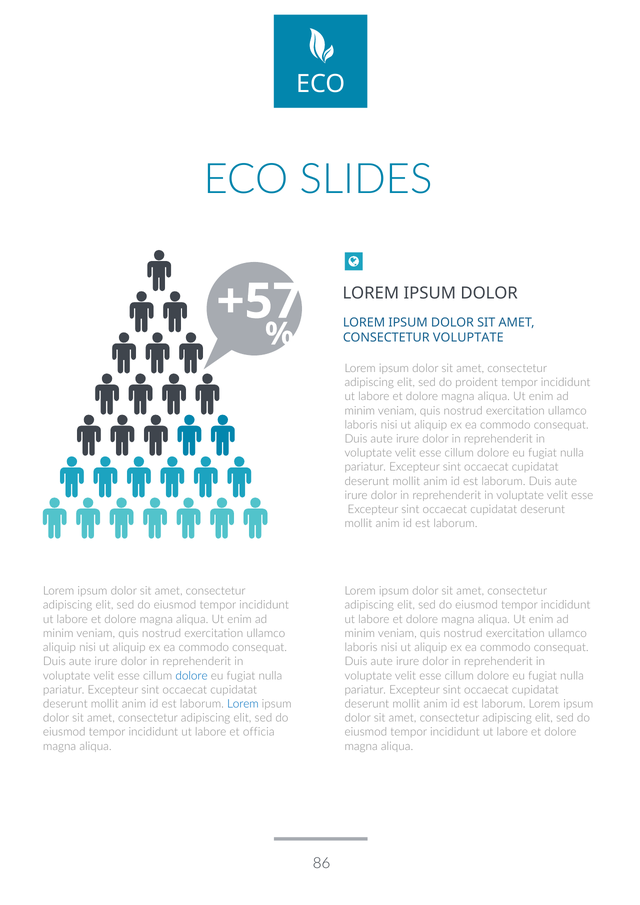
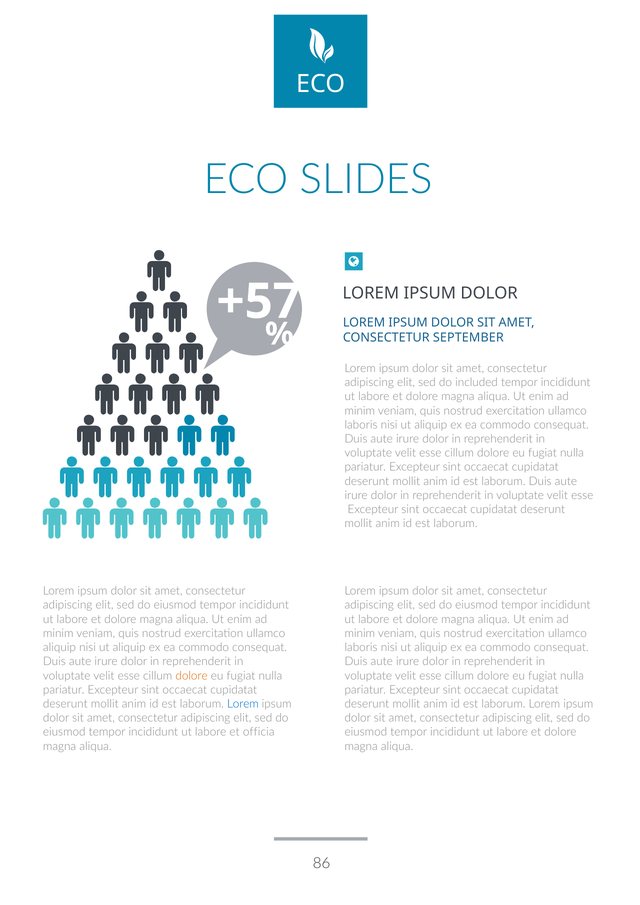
CONSECTETUR VOLUPTATE: VOLUPTATE -> SEPTEMBER (468, 337)
proident: proident -> included (477, 382)
dolore colour: blue -> orange (192, 675)
